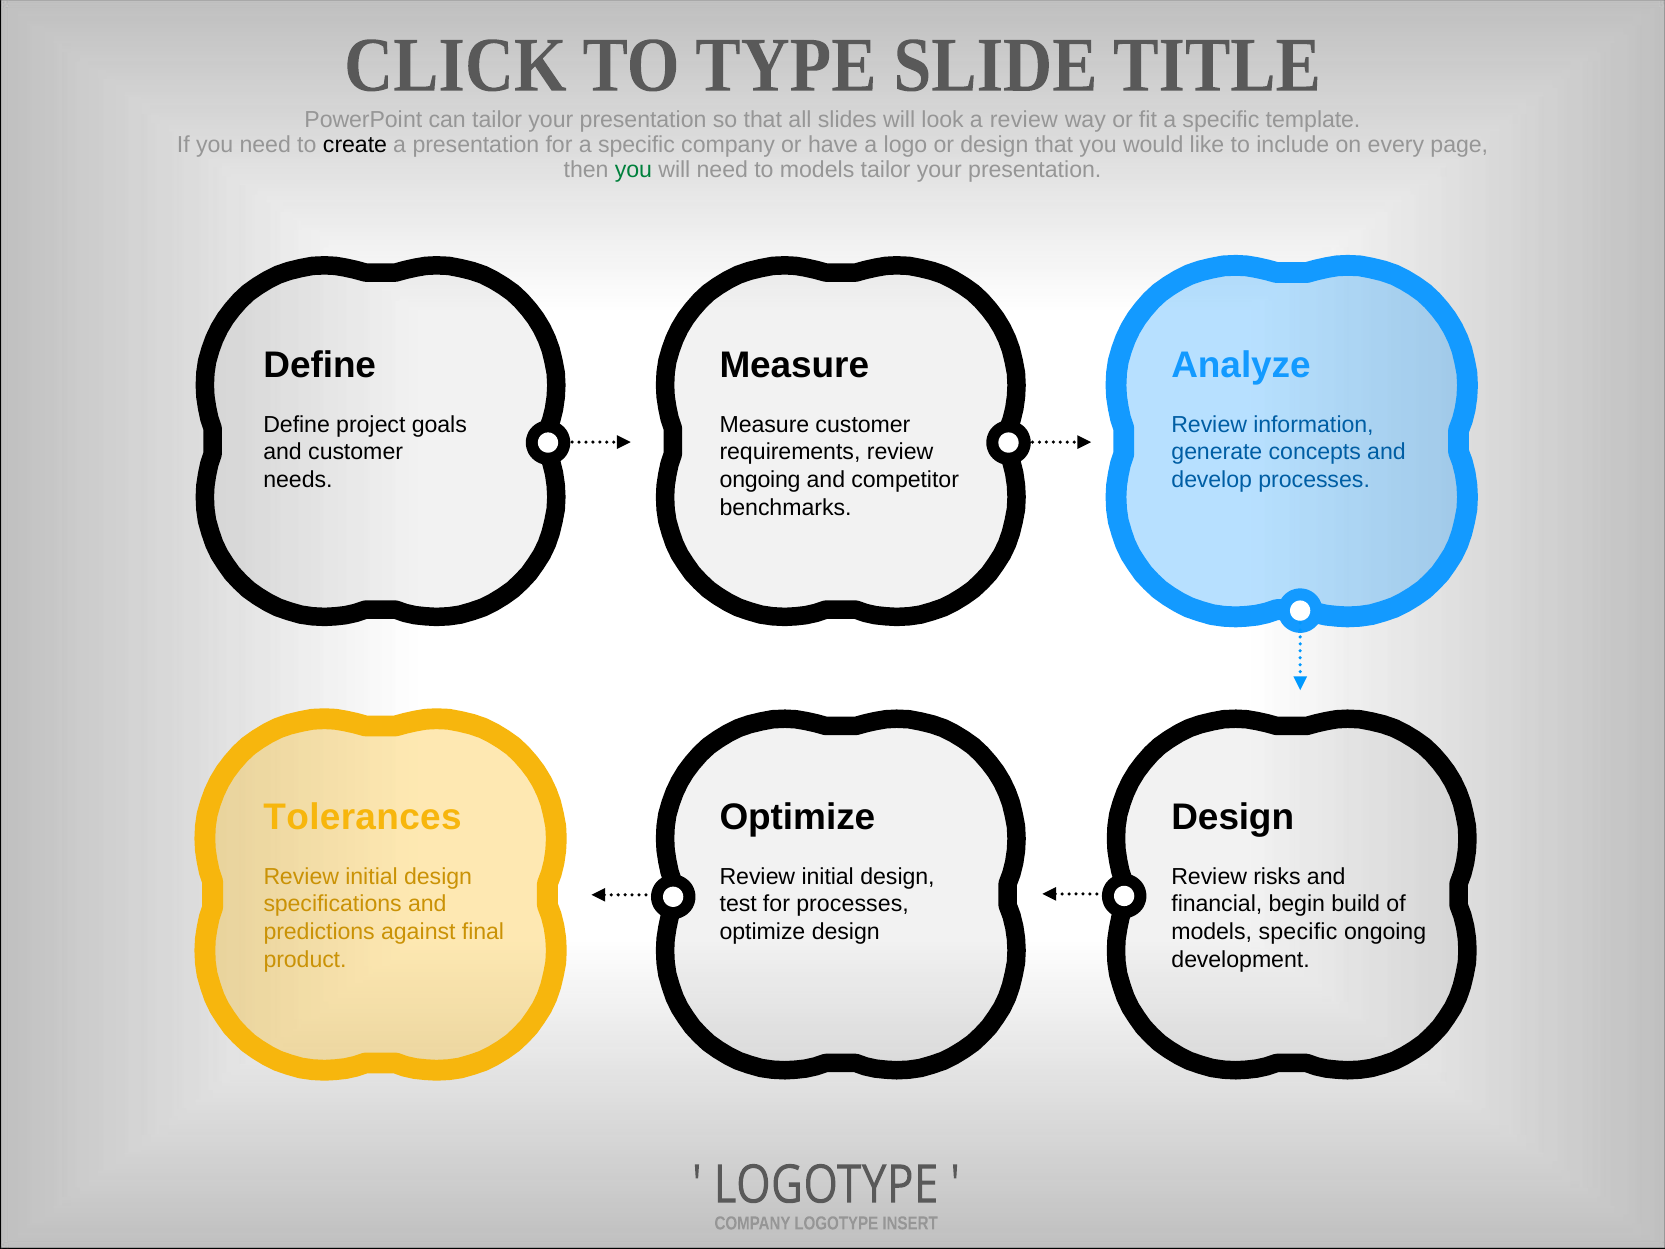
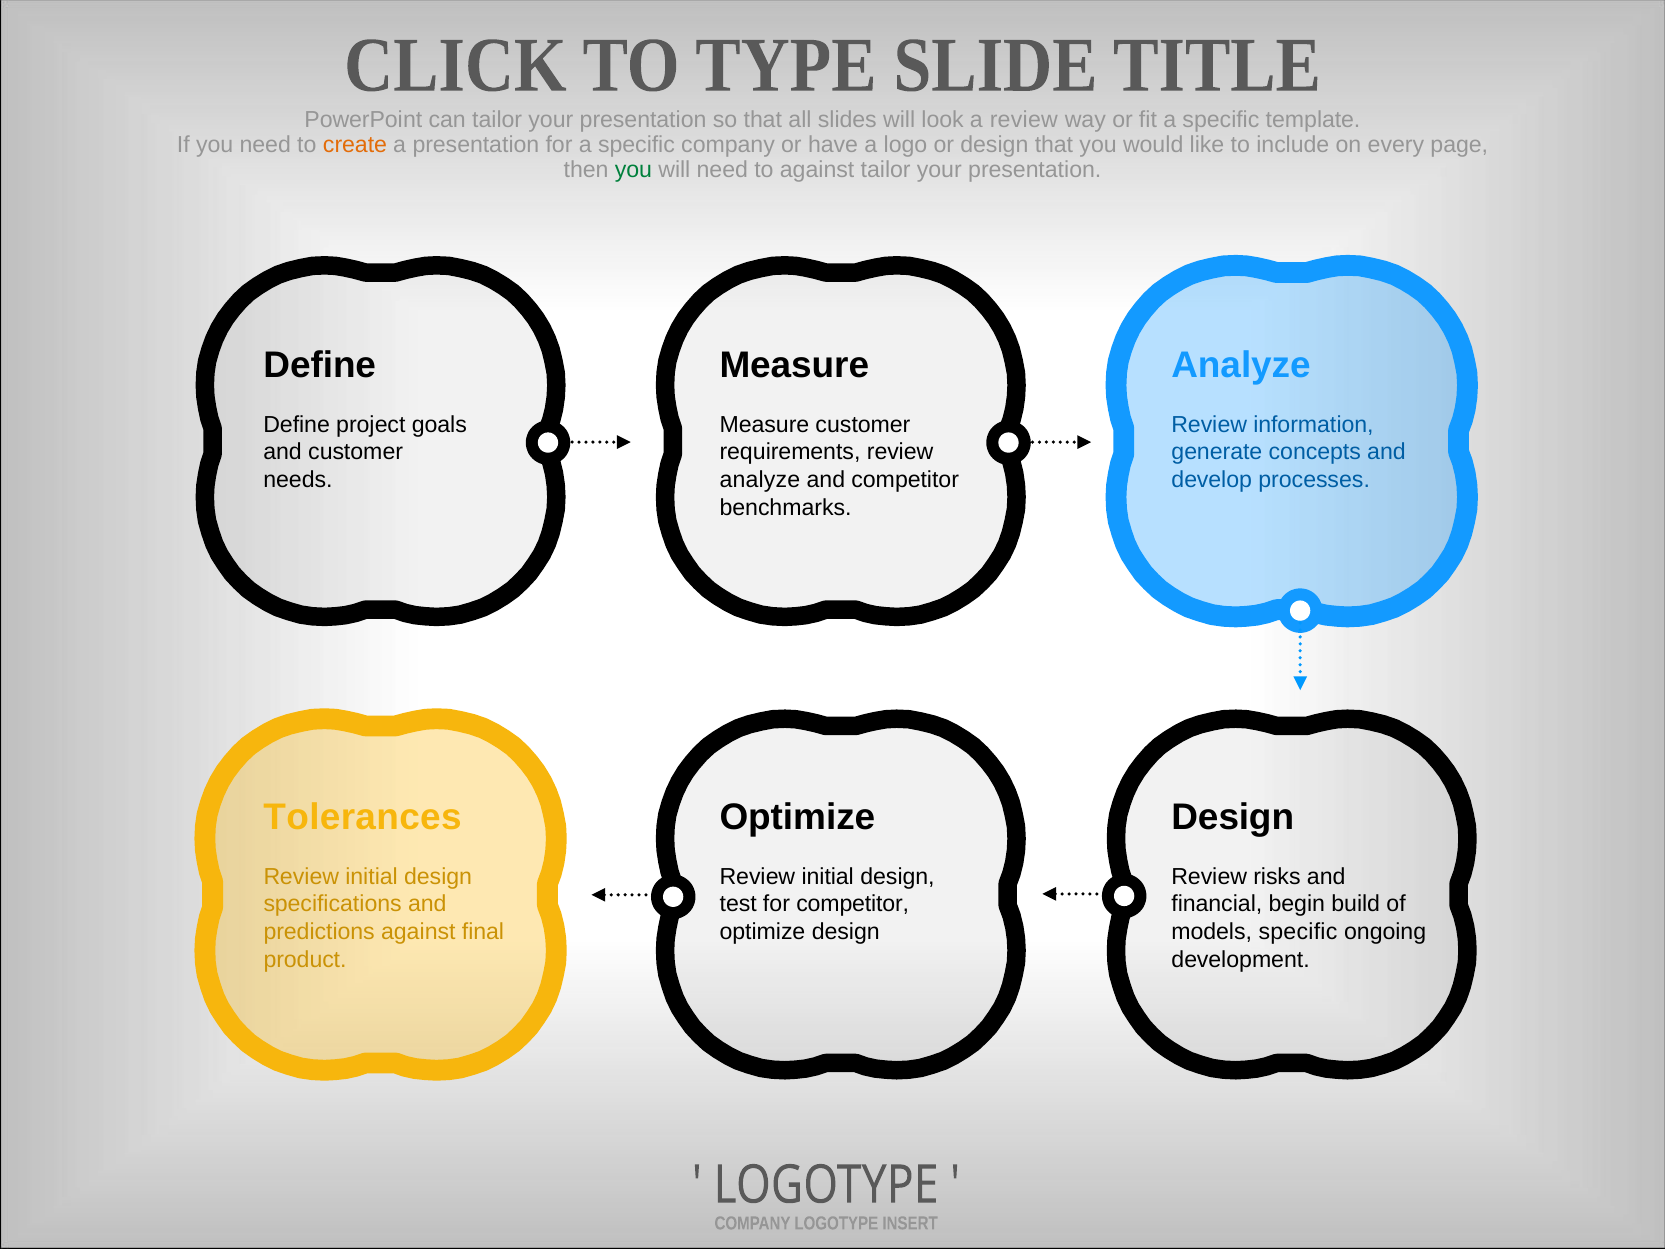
create colour: black -> orange (355, 145)
to models: models -> against (817, 170)
ongoing: ongoing -> analyze (760, 480)
for processes: processes -> competitor (853, 904)
